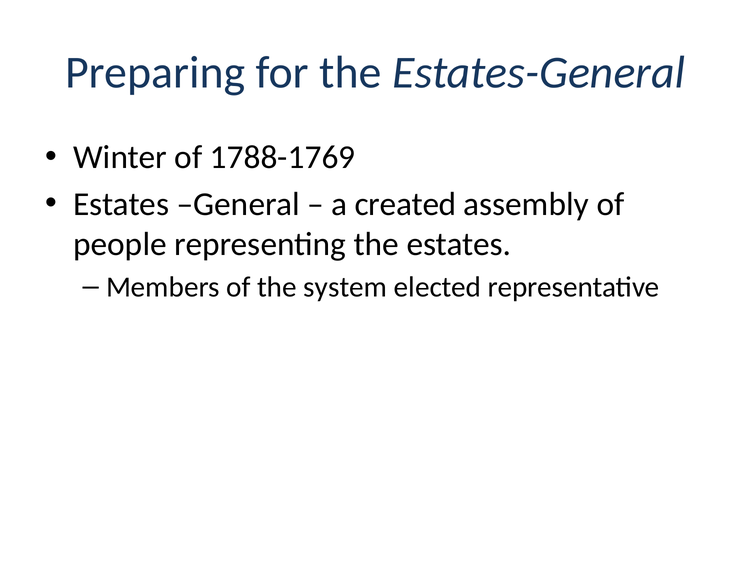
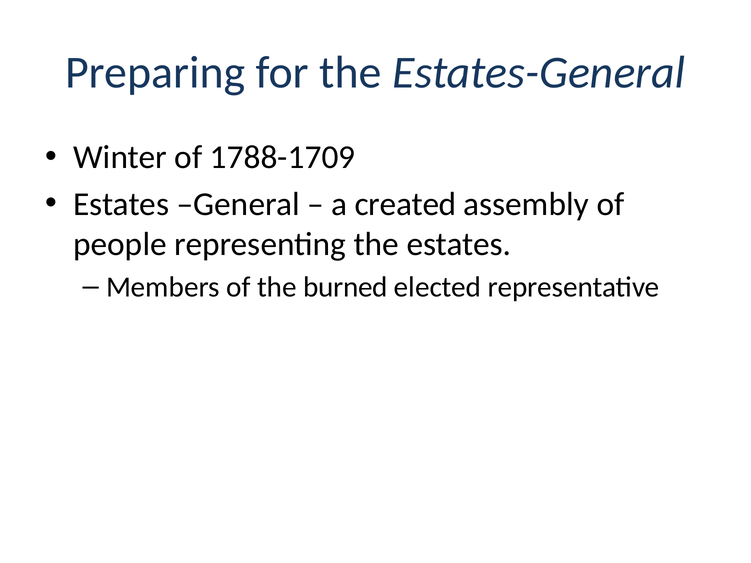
1788-1769: 1788-1769 -> 1788-1709 (283, 158)
system: system -> burned (345, 287)
